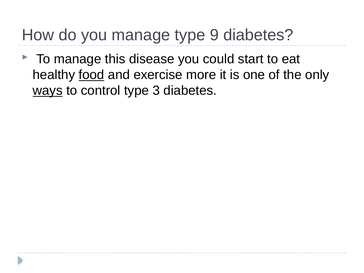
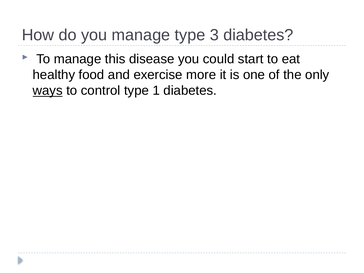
9: 9 -> 3 (214, 35)
food underline: present -> none (92, 75)
3: 3 -> 1 (156, 91)
